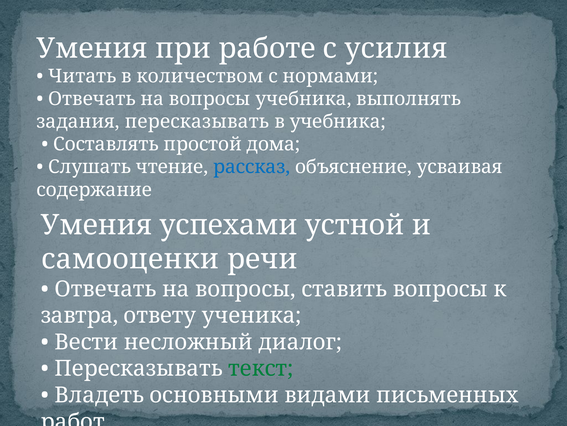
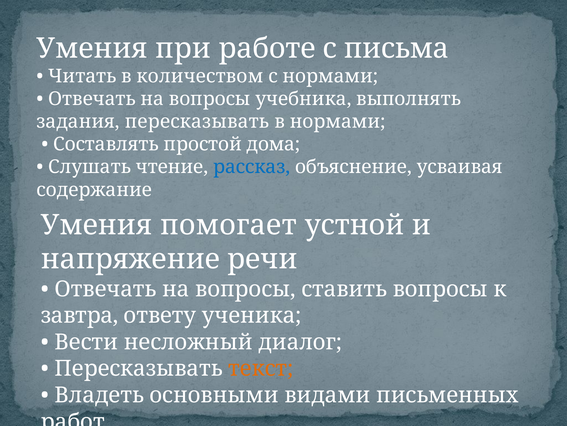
усилия: усилия -> письма (396, 48)
в учебника: учебника -> нормами (338, 121)
успехами: успехами -> помогает (228, 225)
самооценки: самооценки -> напряжение (130, 259)
текст colour: green -> orange (261, 368)
